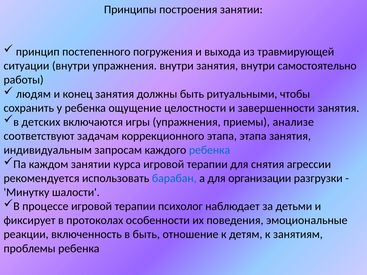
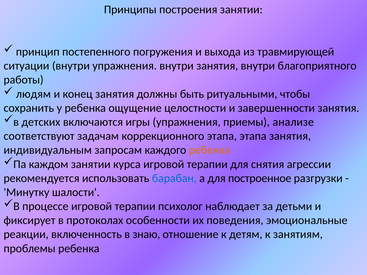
самостоятельно: самостоятельно -> благоприятного (317, 66)
ребенка colour: blue -> orange (210, 150)
организации: организации -> построенное (260, 178)
в быть: быть -> знаю (146, 235)
